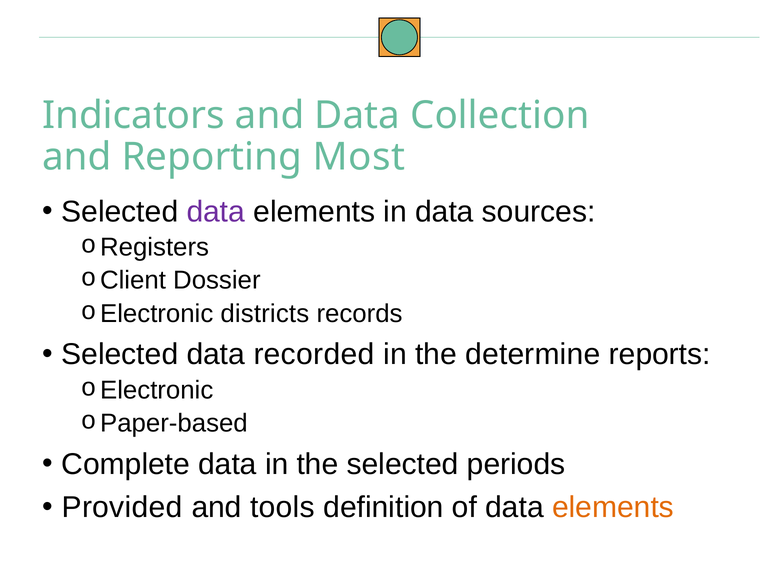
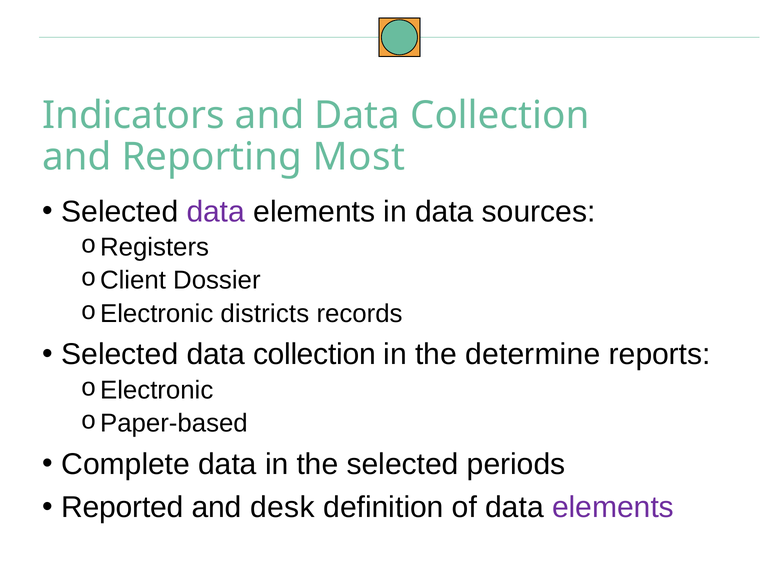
Selected data recorded: recorded -> collection (314, 355)
Provided: Provided -> Reported (122, 508)
tools: tools -> desk (282, 508)
elements colour: orange -> purple (613, 508)
